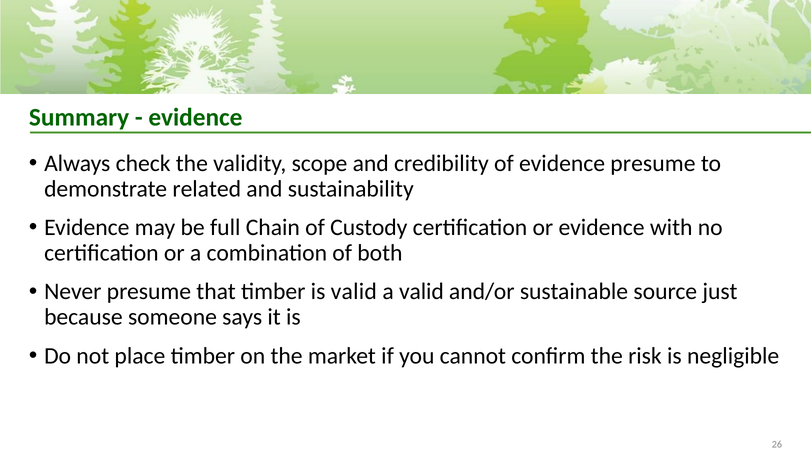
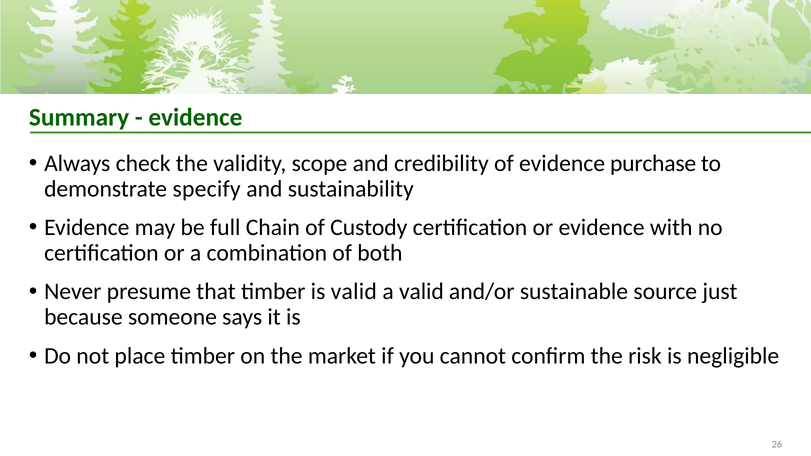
evidence presume: presume -> purchase (653, 163)
related: related -> specify (207, 189)
